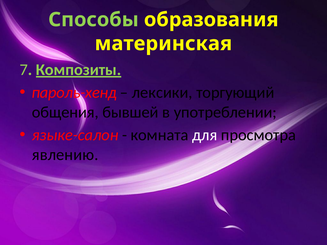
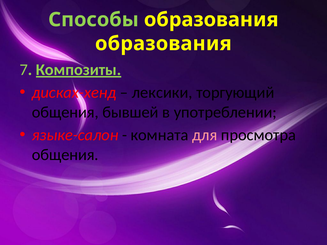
материнская: материнская -> образования (163, 44)
пароль-хенд: пароль-хенд -> дисках-хенд (74, 93)
для colour: white -> pink (205, 135)
явлению: явлению -> общения (65, 155)
